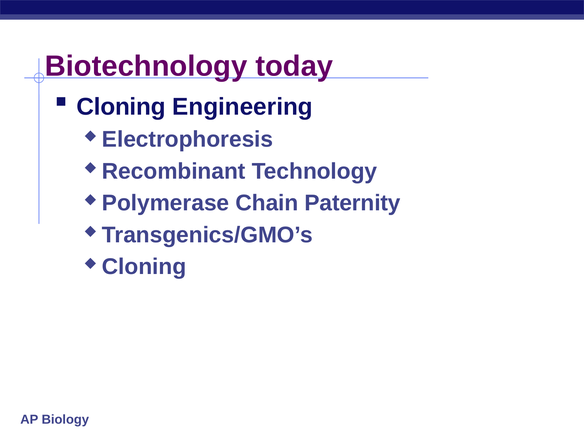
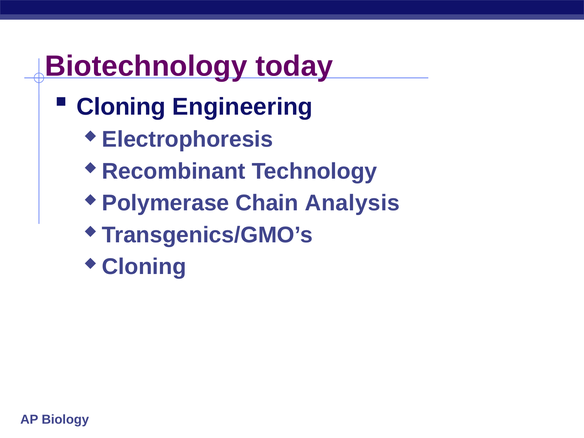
Paternity: Paternity -> Analysis (352, 203)
